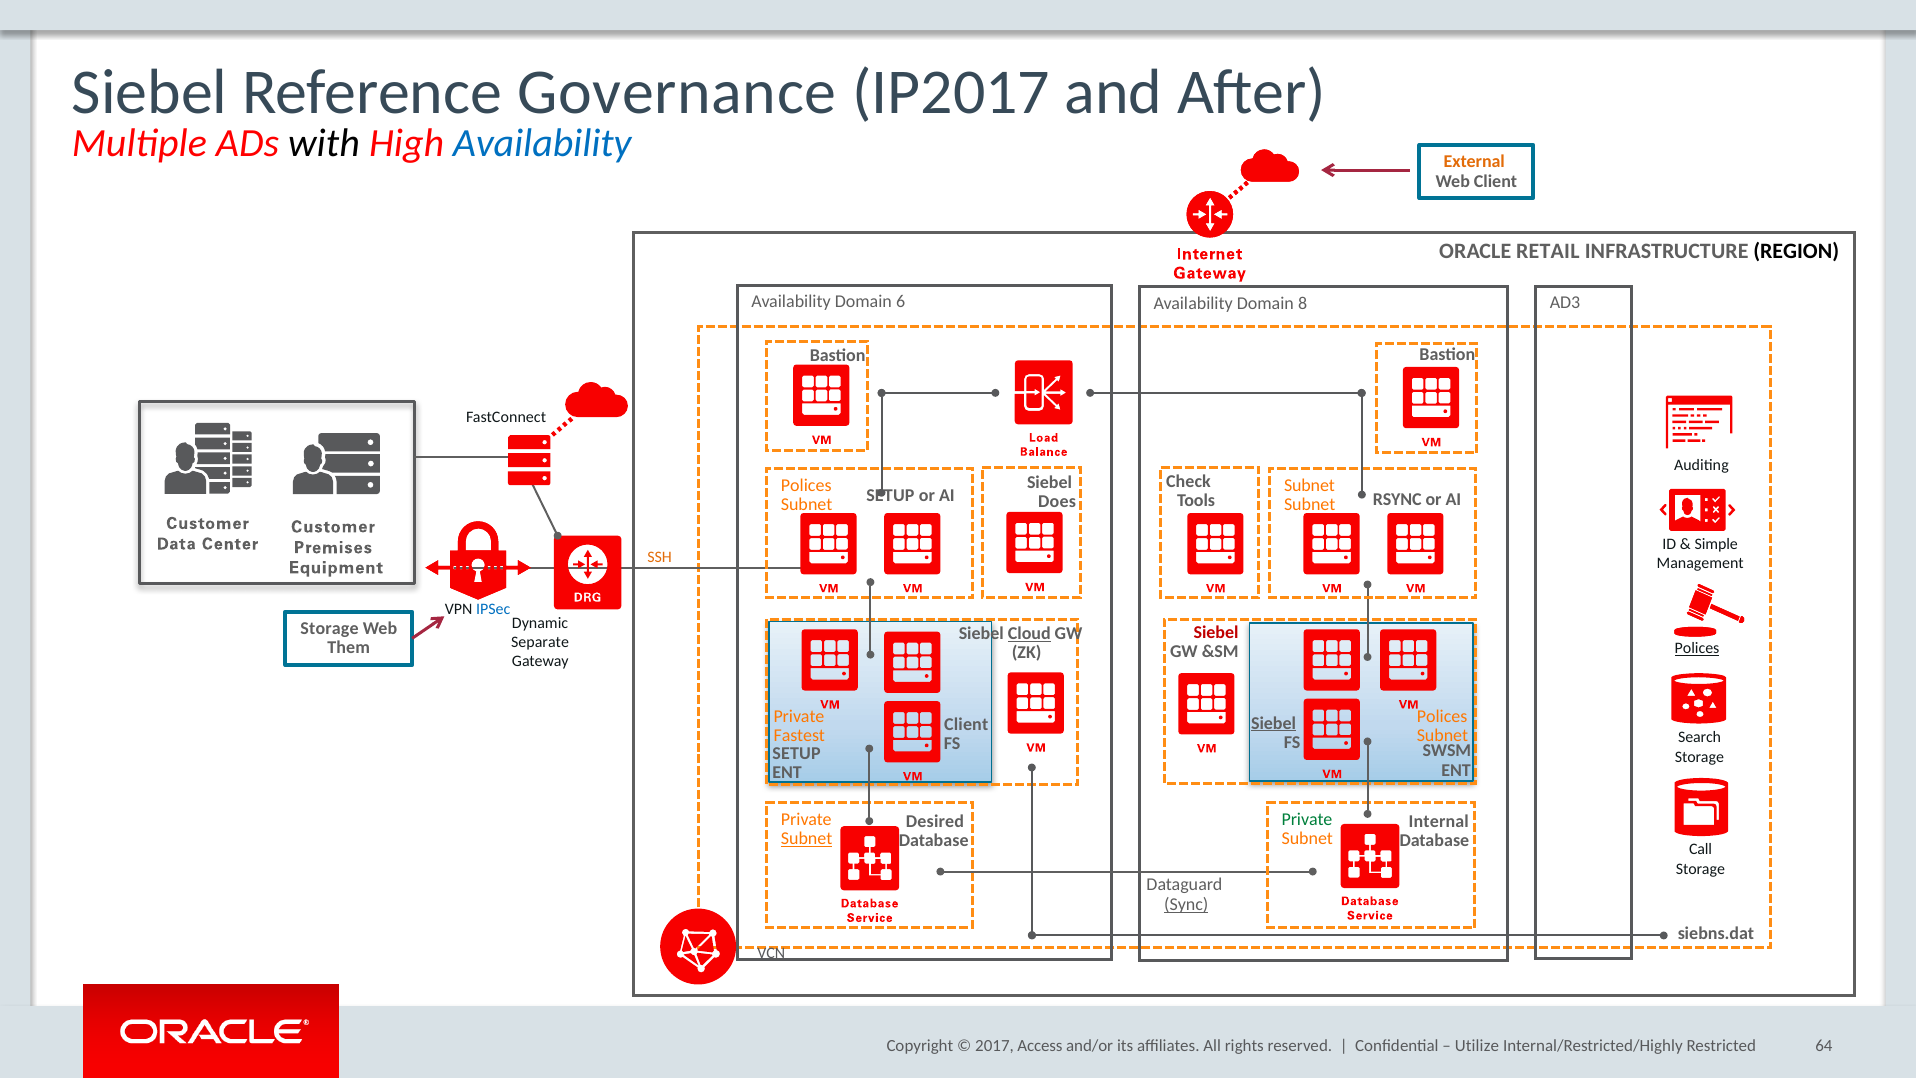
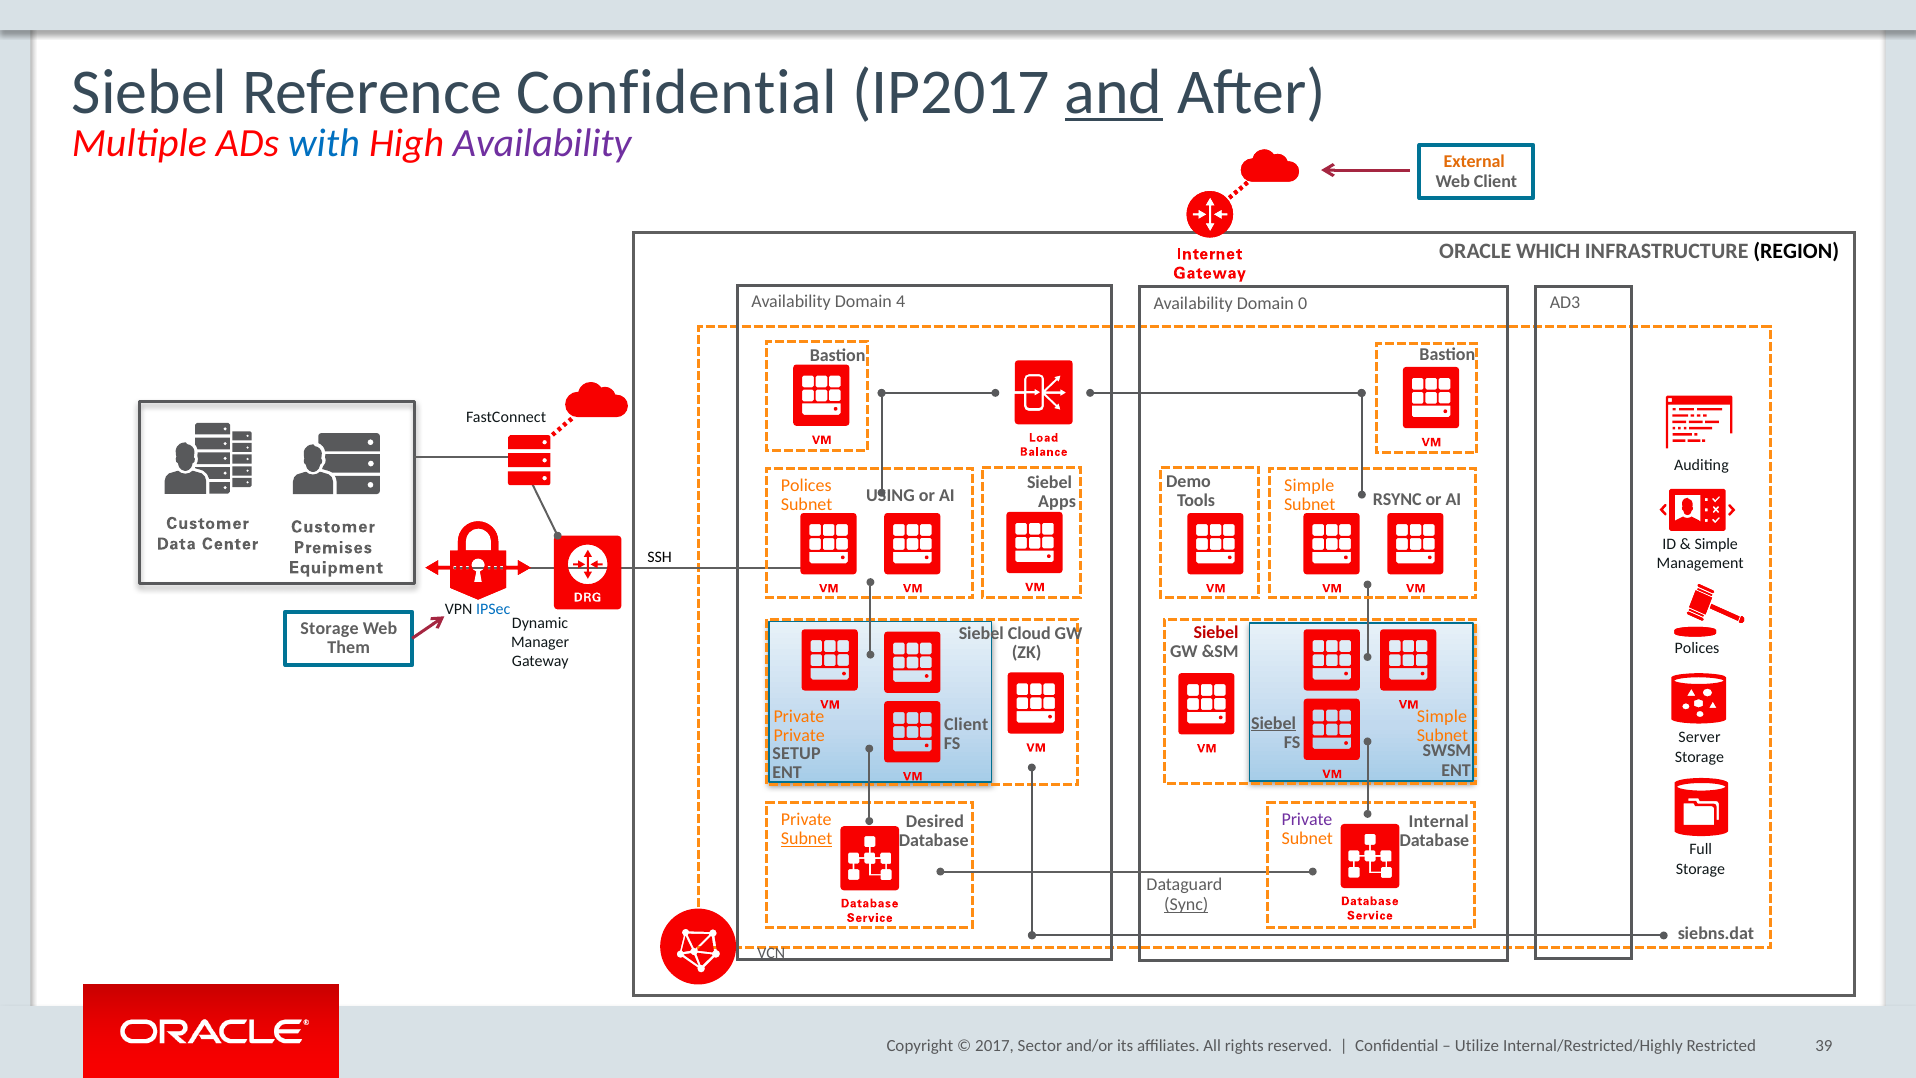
Reference Governance: Governance -> Confidential (677, 92)
and underline: none -> present (1114, 92)
with colour: black -> blue (324, 143)
Availability colour: blue -> purple (542, 143)
RETAIL: RETAIL -> WHICH (1548, 251)
6: 6 -> 4 (901, 302)
8: 8 -> 0 (1303, 303)
Check: Check -> Demo (1188, 481)
Subnet: Subnet -> Simple (1309, 485)
Does: Does -> Apps (1057, 502)
Subnet SETUP: SETUP -> USING (890, 496)
SSH colour: orange -> black (660, 557)
Cloud underline: present -> none (1029, 633)
Separate: Separate -> Manager (540, 642)
Polices underline: present -> none (1697, 649)
Polices: Polices -> Simple (1442, 716)
Fastest: Fastest -> Private (799, 736)
Search: Search -> Server (1699, 738)
Private colour: green -> purple (1307, 819)
Call: Call -> Full (1701, 850)
Access: Access -> Sector (1040, 1046)
64: 64 -> 39 (1824, 1046)
